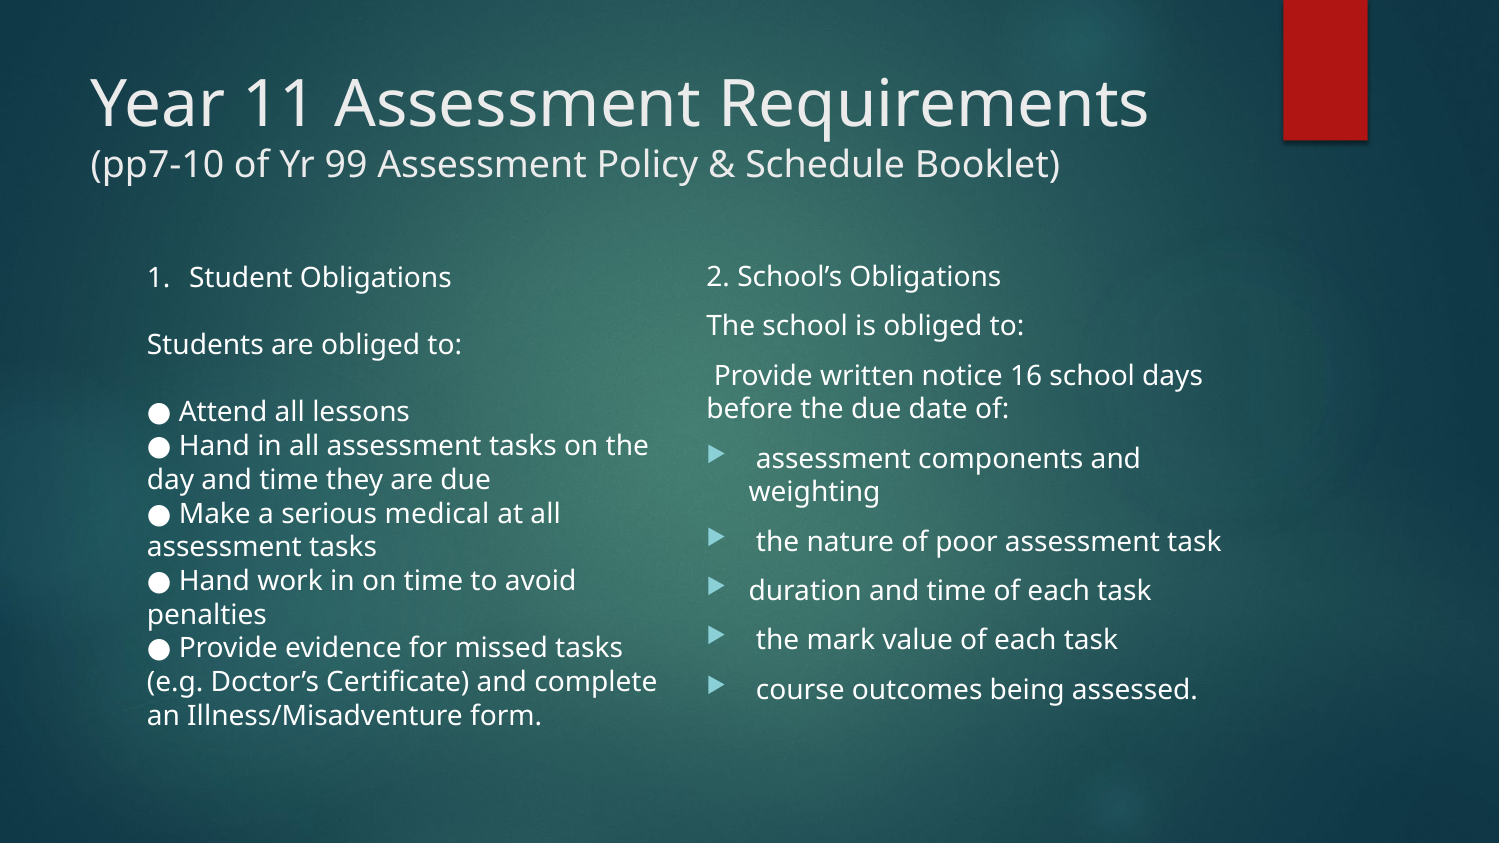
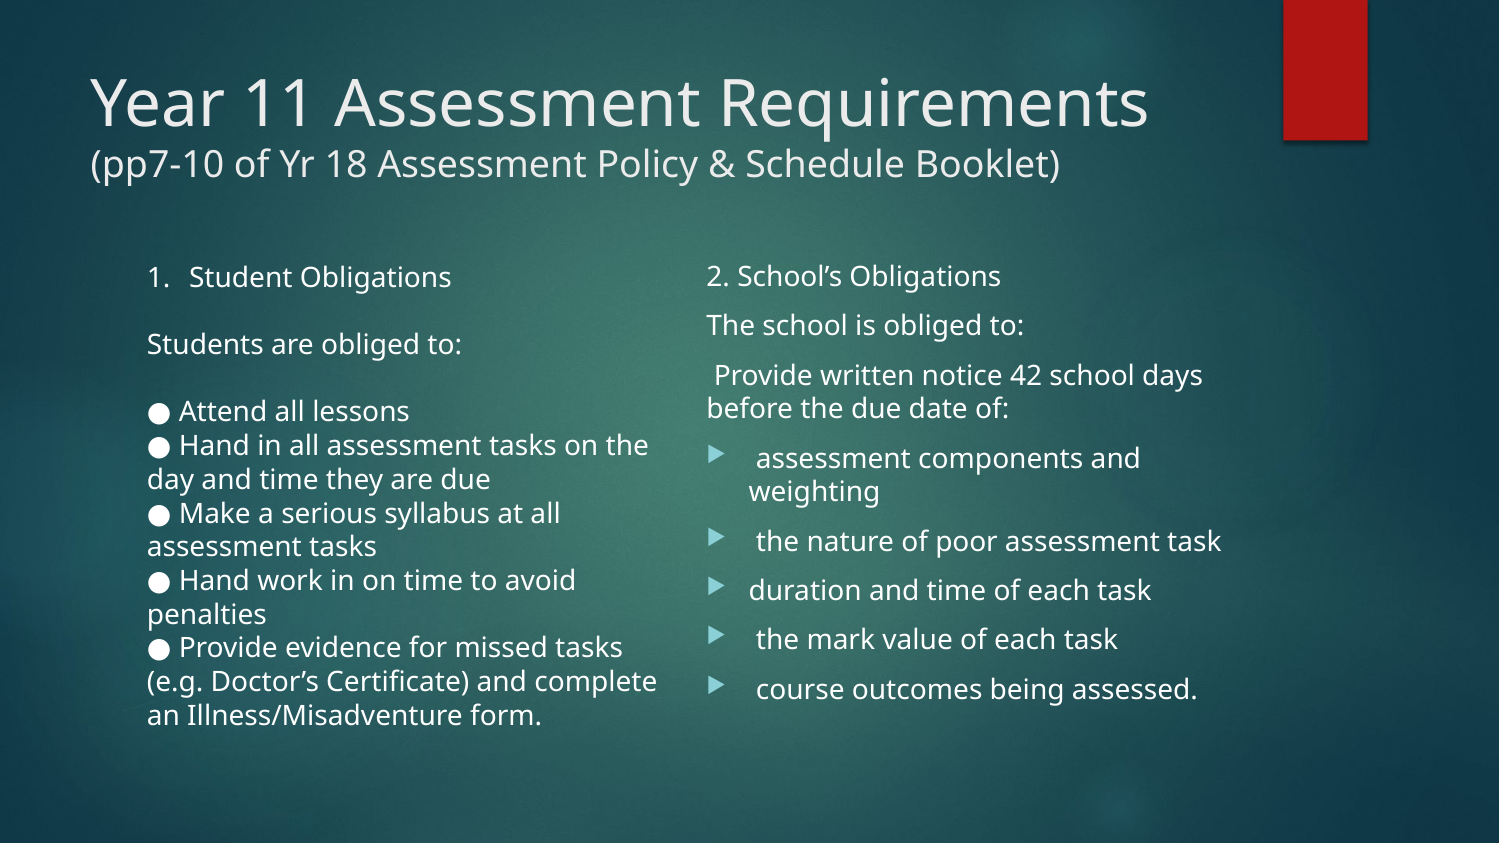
99: 99 -> 18 (346, 165)
16: 16 -> 42 (1026, 376)
medical: medical -> syllabus (437, 514)
